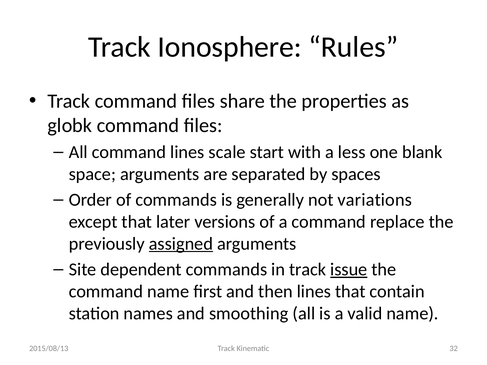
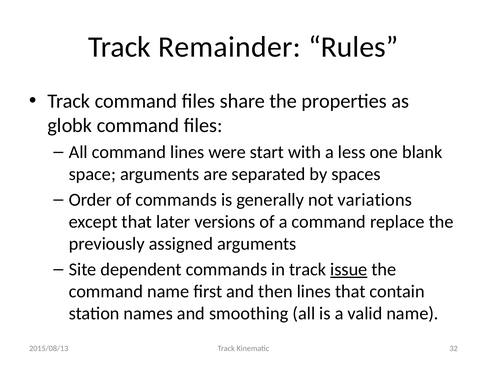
Ionosphere: Ionosphere -> Remainder (229, 47)
scale: scale -> were (227, 152)
assigned underline: present -> none (181, 244)
